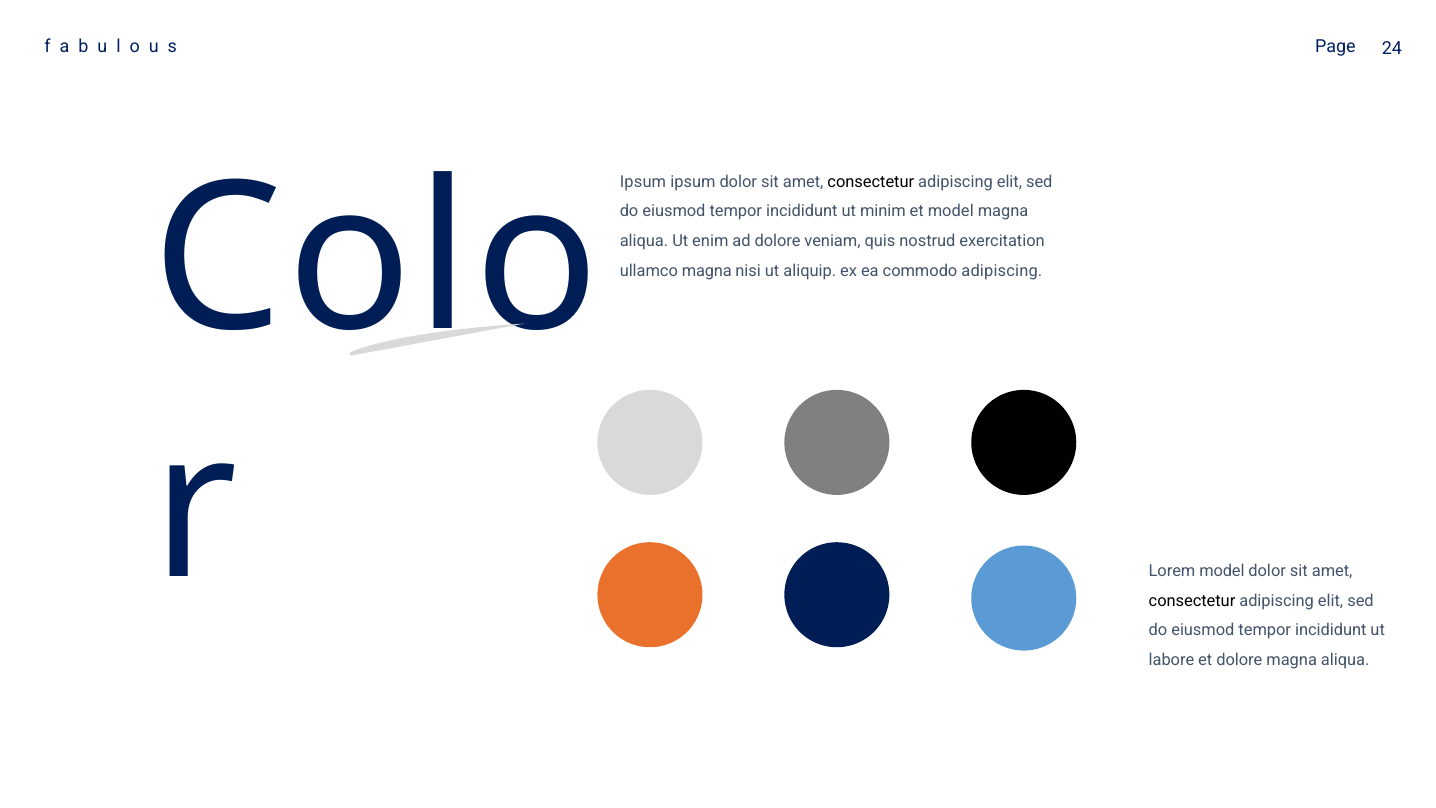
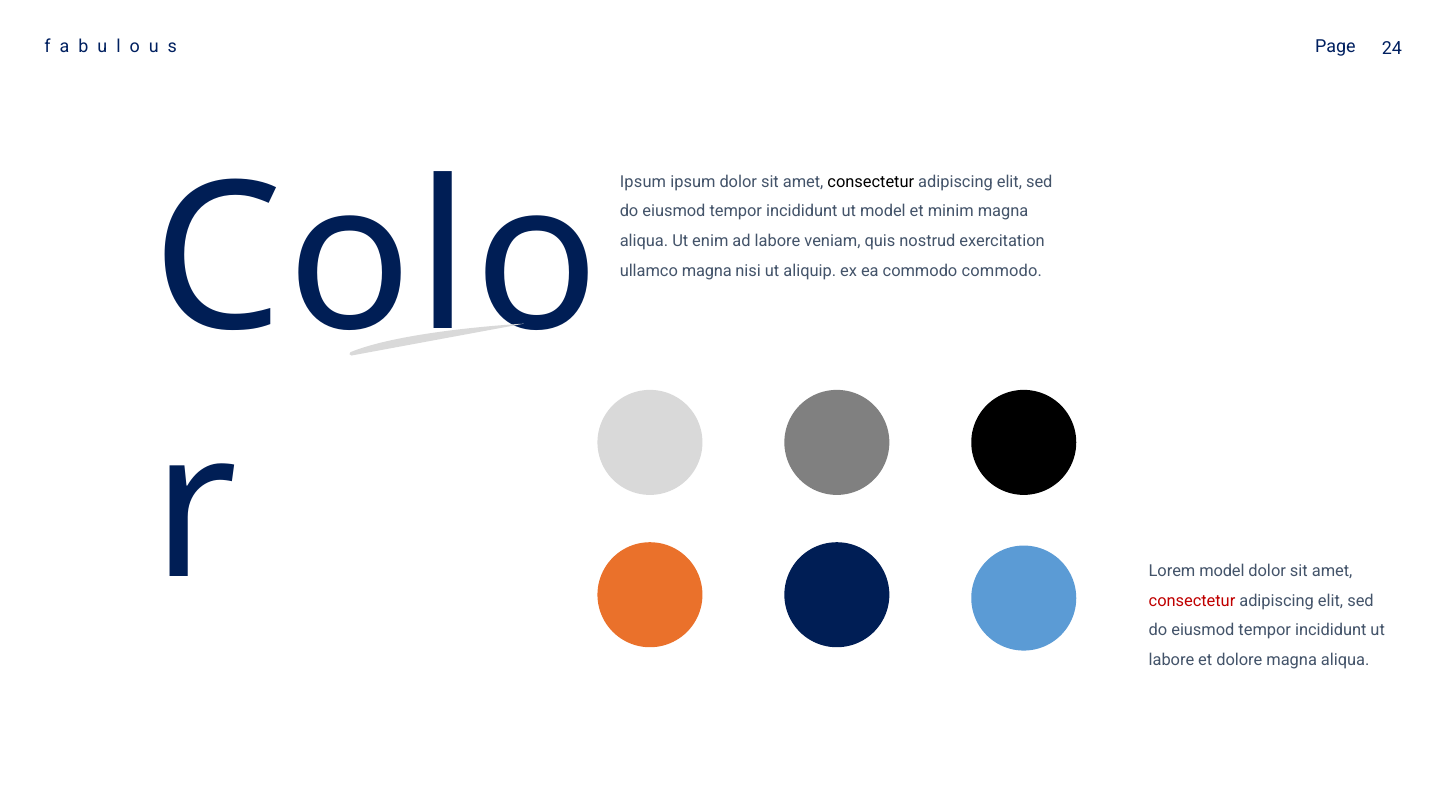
ut minim: minim -> model (883, 211)
et model: model -> minim (951, 211)
ad dolore: dolore -> labore (778, 241)
commodo adipiscing: adipiscing -> commodo (1002, 271)
consectetur colour: black -> red (1192, 601)
